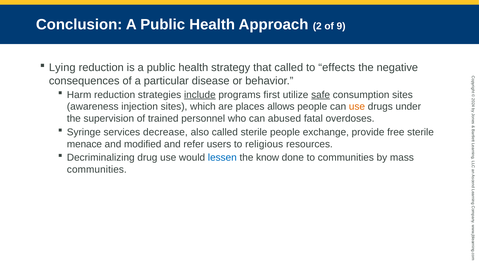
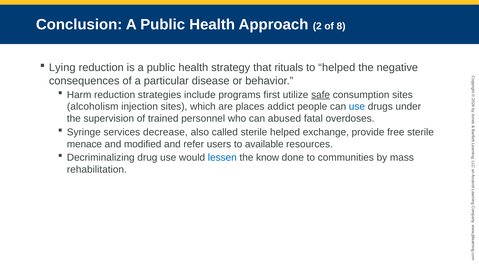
9: 9 -> 8 (341, 26)
that called: called -> rituals (289, 68)
to effects: effects -> helped (337, 68)
include underline: present -> none (200, 95)
awareness: awareness -> alcoholism (93, 107)
allows: allows -> addict (281, 107)
use colour: orange -> blue (357, 107)
sterile people: people -> helped (285, 132)
religious: religious -> available (264, 144)
communities: communities -> rehabilitation (97, 170)
